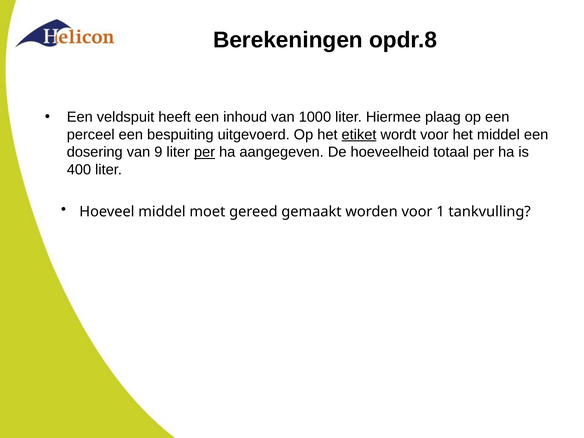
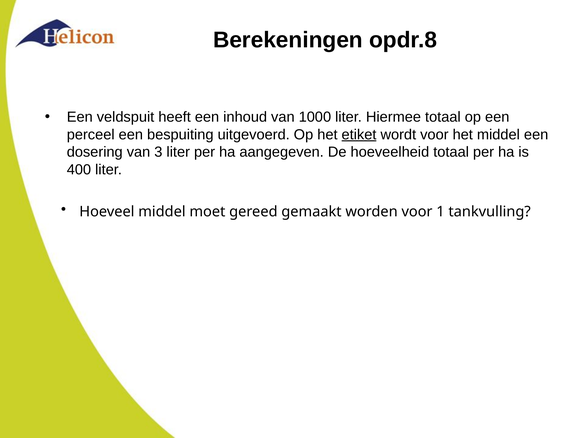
Hiermee plaag: plaag -> totaal (443, 117)
9: 9 -> 3 (158, 152)
per underline: present -> none (205, 152)
